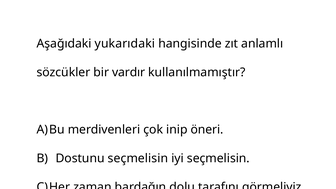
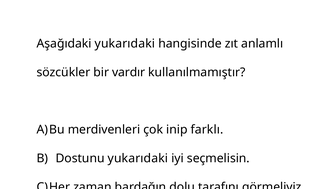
öneri: öneri -> farklı (207, 130)
Dostunu seçmelisin: seçmelisin -> yukarıdaki (138, 158)
